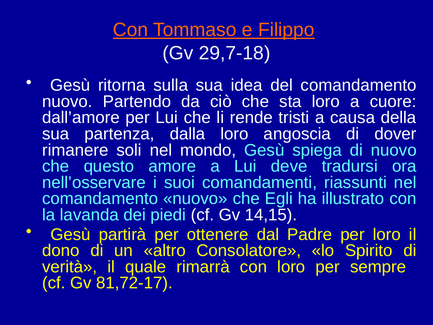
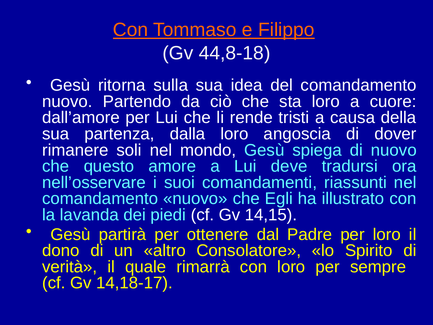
29,7-18: 29,7-18 -> 44,8-18 (235, 53)
81,72-17: 81,72-17 -> 14,18-17 (135, 283)
